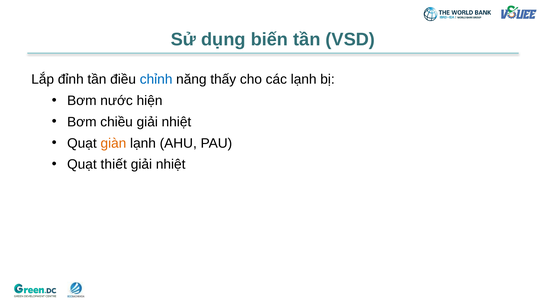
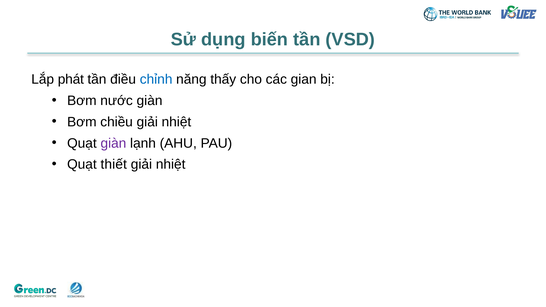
đỉnh: đỉnh -> phát (71, 79)
các lạnh: lạnh -> gian (304, 79)
nước hiện: hiện -> giàn (150, 101)
giàn colour: orange -> purple (113, 143)
